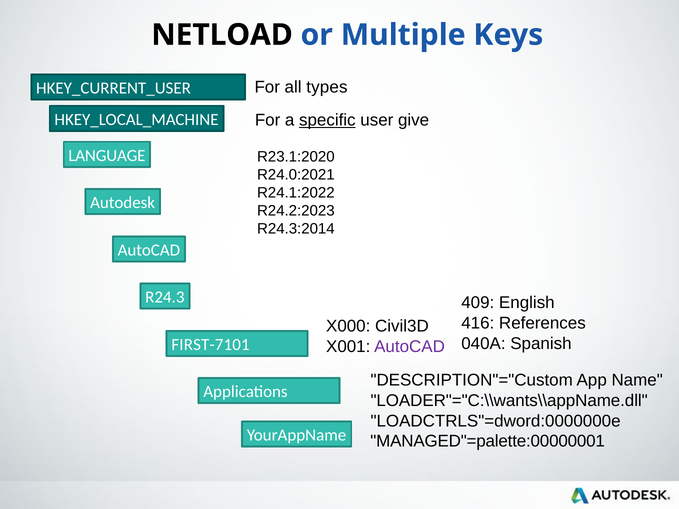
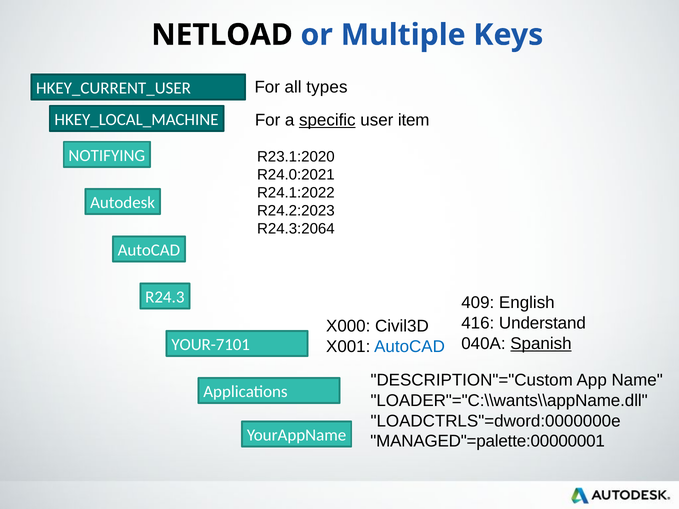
give: give -> item (414, 120)
LANGUAGE: LANGUAGE -> NOTIFYING (107, 156)
R24.3:2014: R24.3:2014 -> R24.3:2064 (296, 229)
References: References -> Understand (542, 323)
Spanish underline: none -> present (541, 344)
FIRST-7101: FIRST-7101 -> YOUR-7101 (211, 345)
AutoCAD colour: purple -> blue (410, 347)
